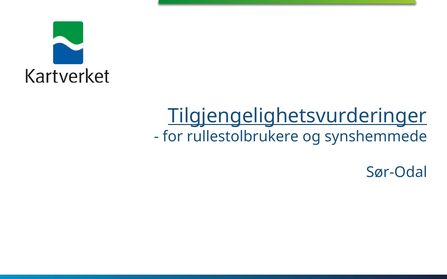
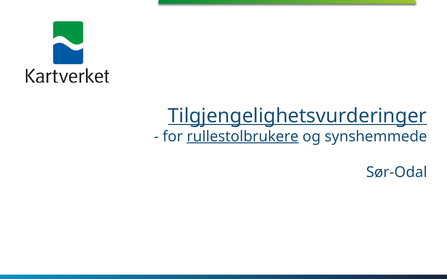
rullestolbrukere underline: none -> present (243, 137)
